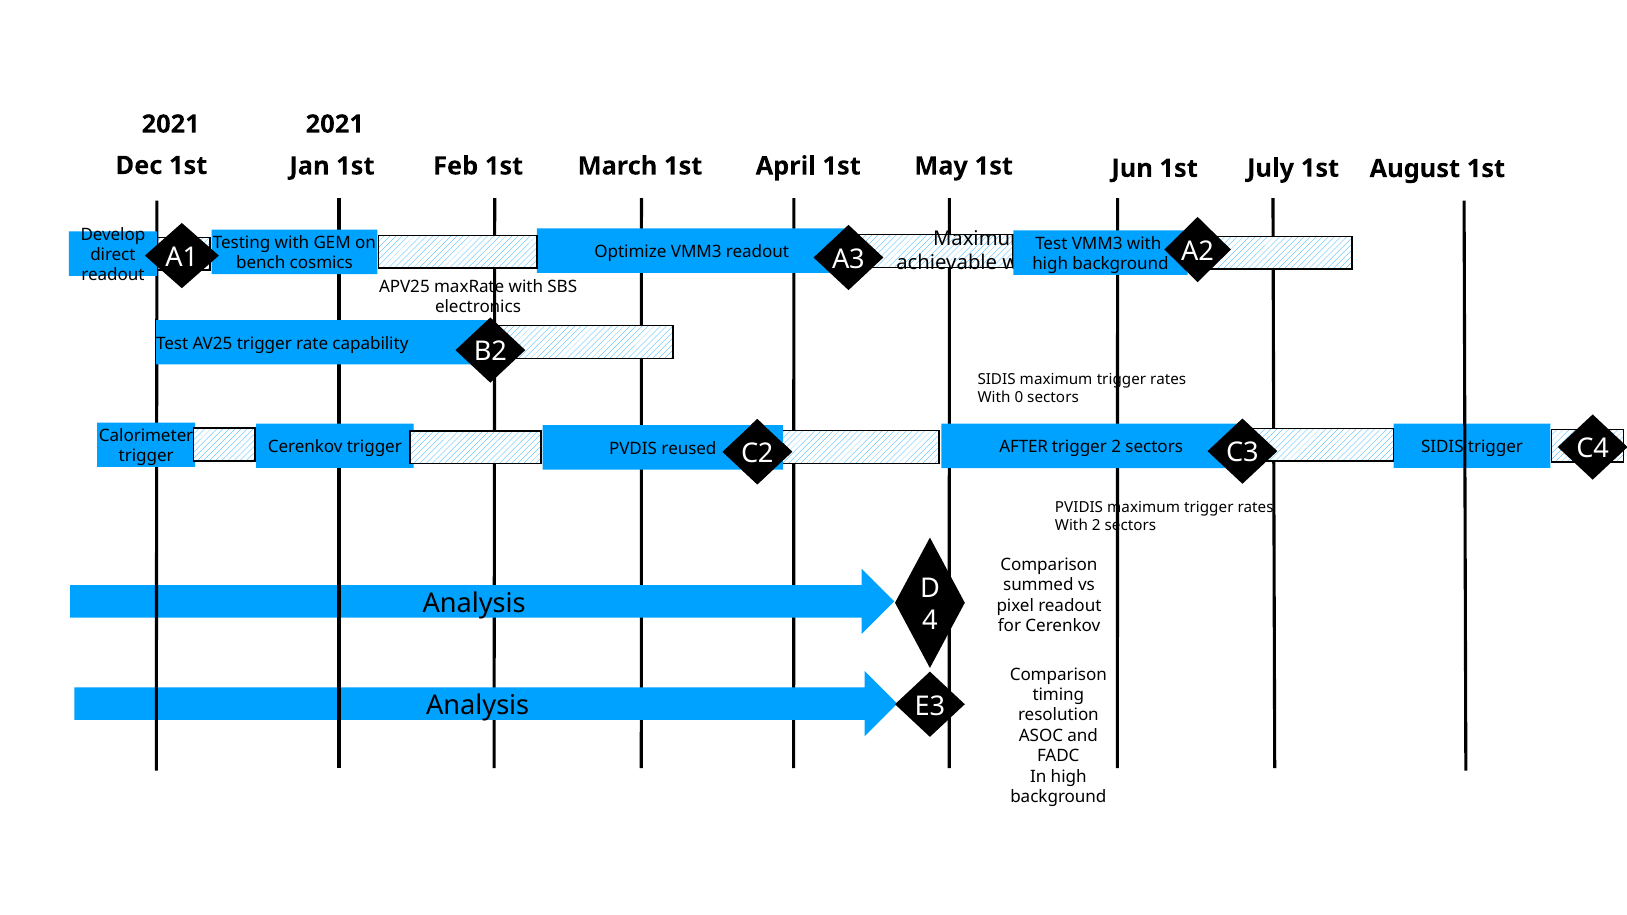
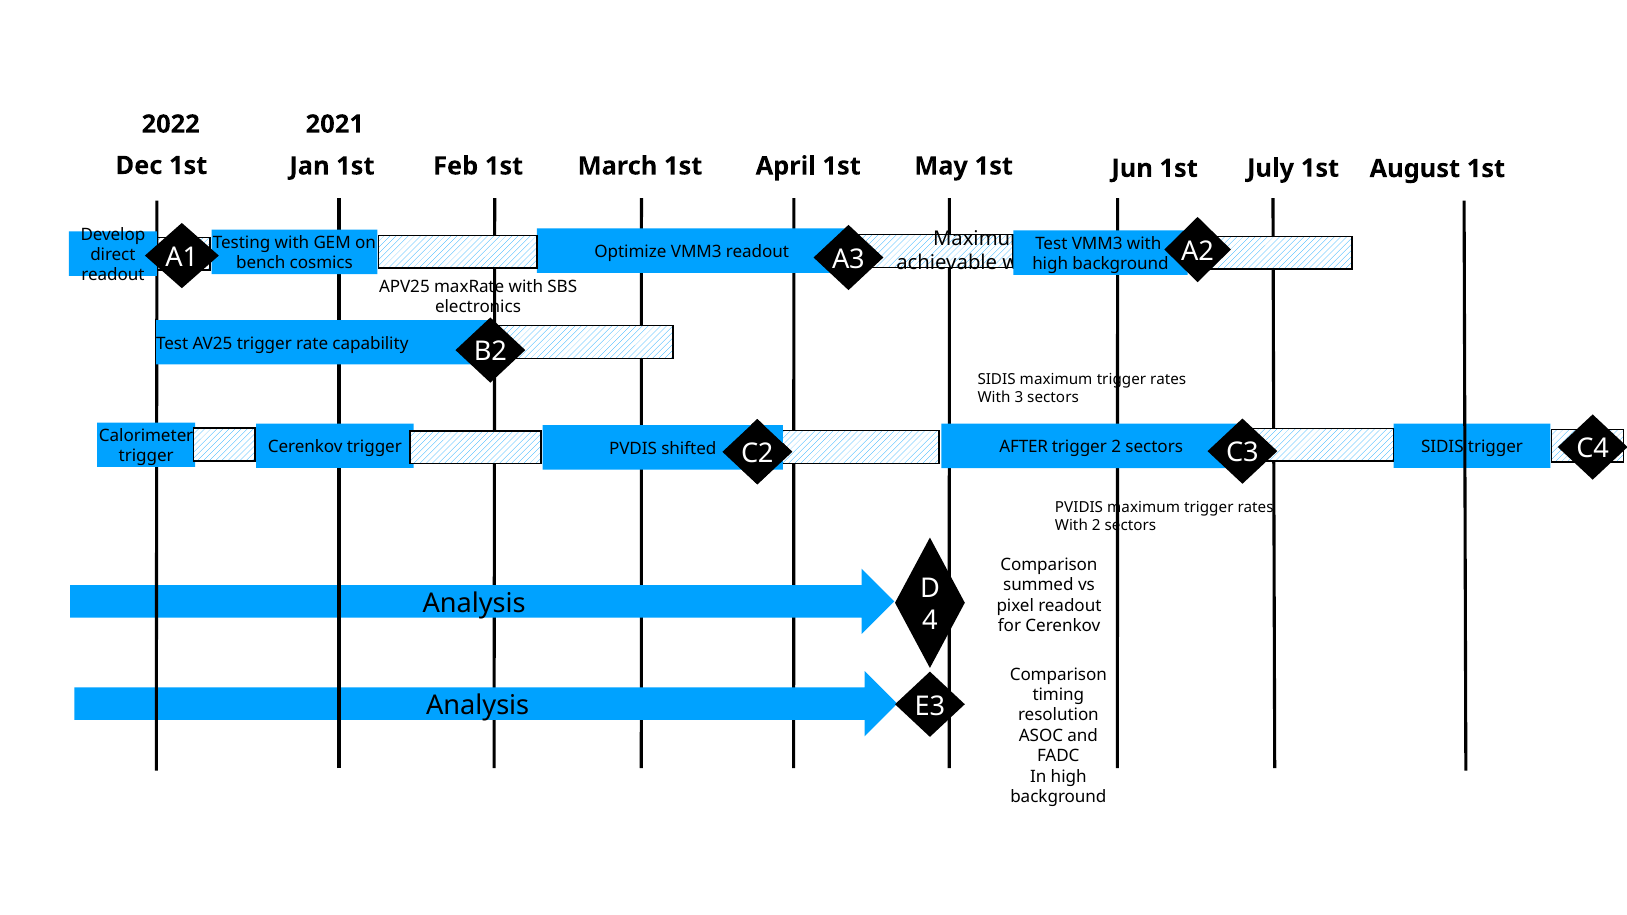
2021: 2021 -> 2022 (171, 124)
0: 0 -> 3 (1019, 398)
reused: reused -> shifted (689, 449)
